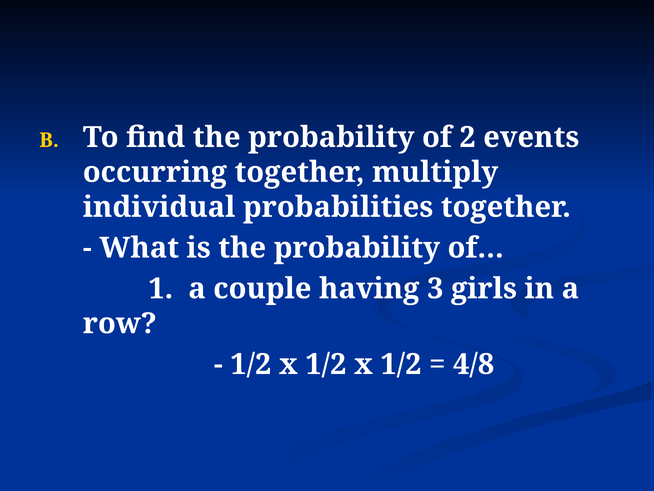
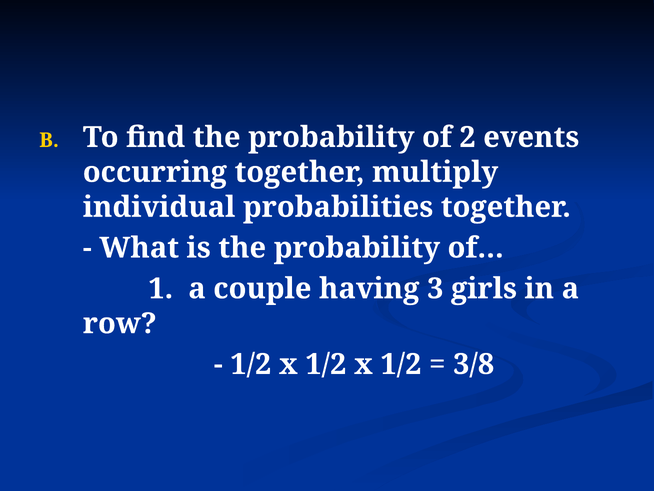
4/8: 4/8 -> 3/8 (474, 364)
